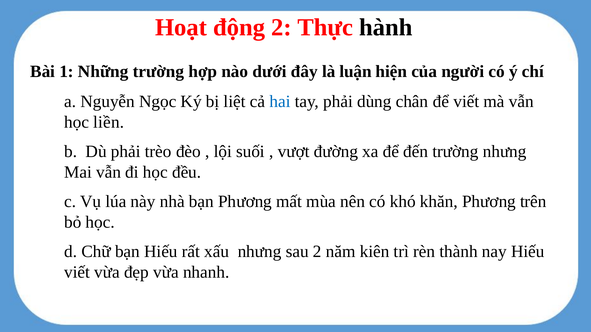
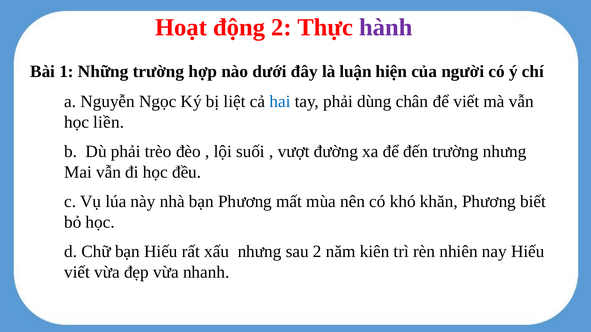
hành colour: black -> purple (386, 27)
trên: trên -> biết (533, 202)
thành: thành -> nhiên (459, 252)
